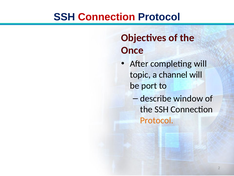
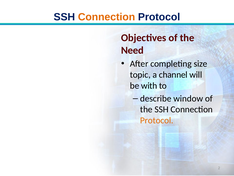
Connection colour: red -> orange (107, 17)
Once: Once -> Need (132, 50)
completing will: will -> size (200, 64)
port: port -> with (149, 85)
